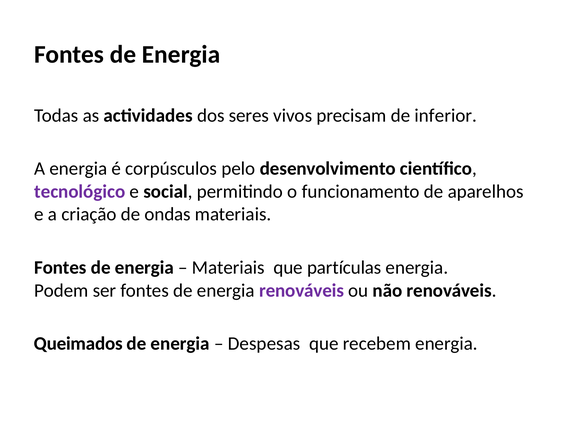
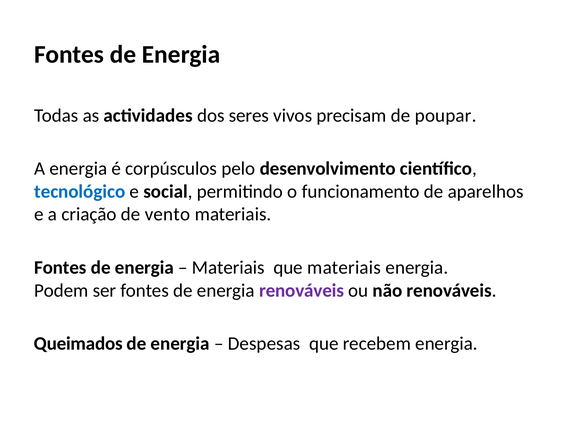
inferior: inferior -> poupar (446, 116)
tecnológico colour: purple -> blue (80, 192)
ondas: ondas -> vento (167, 214)
que partículas: partículas -> materiais (344, 268)
